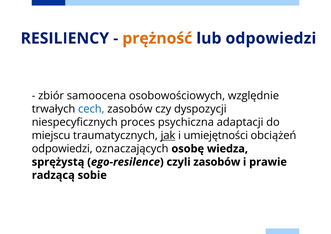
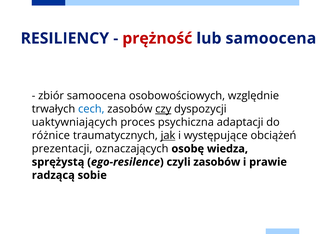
prężność colour: orange -> red (157, 38)
lub odpowiedzi: odpowiedzi -> samoocena (271, 38)
czy underline: none -> present (163, 109)
niespecyficznych: niespecyficznych -> uaktywniających (75, 122)
miejscu: miejscu -> różnice (51, 136)
umiejętności: umiejętności -> występujące (216, 136)
odpowiedzi: odpowiedzi -> prezentacji (62, 149)
